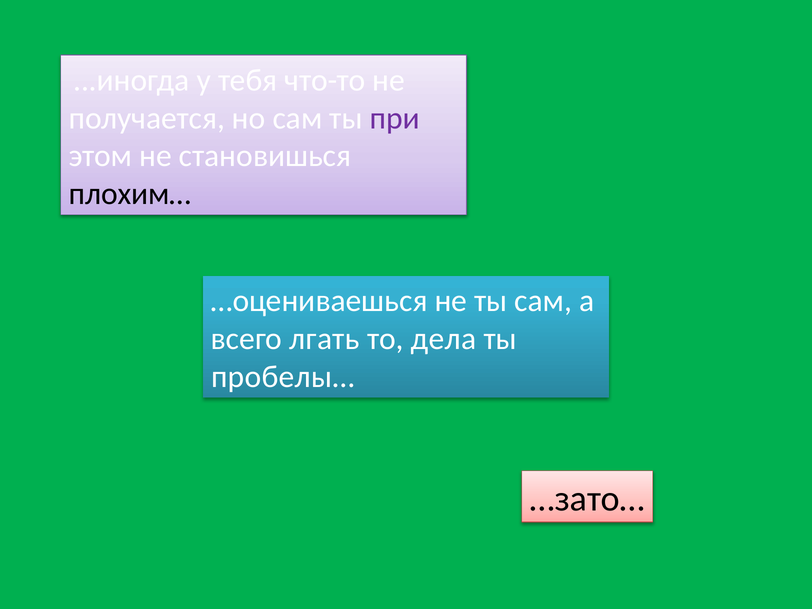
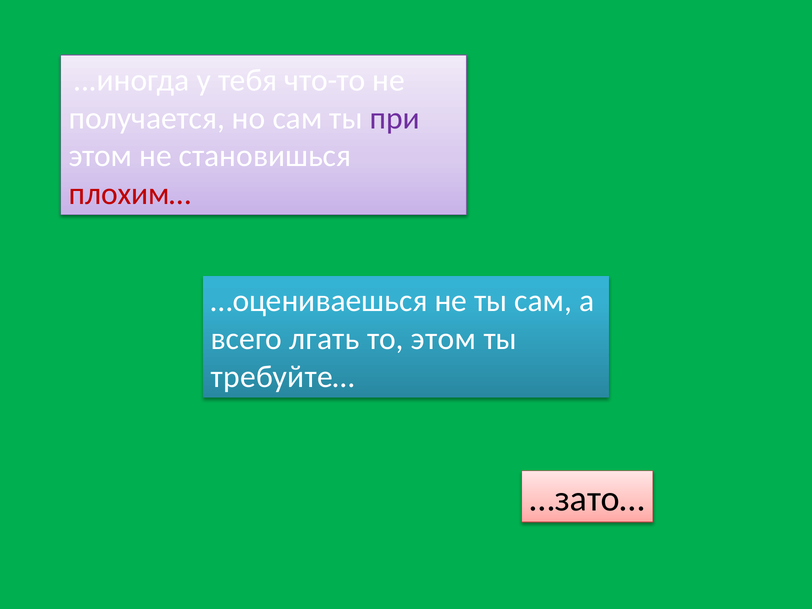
плохим… colour: black -> red (130, 194)
то дела: дела -> этом (443, 339)
пробелы…: пробелы… -> требуйте… (283, 377)
